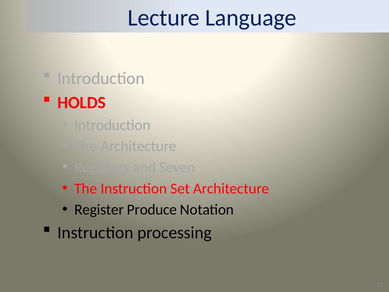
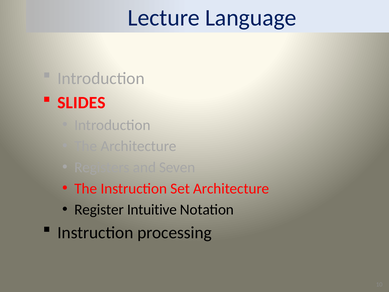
HOLDS: HOLDS -> SLIDES (81, 103)
Produce: Produce -> Intuitive (152, 210)
